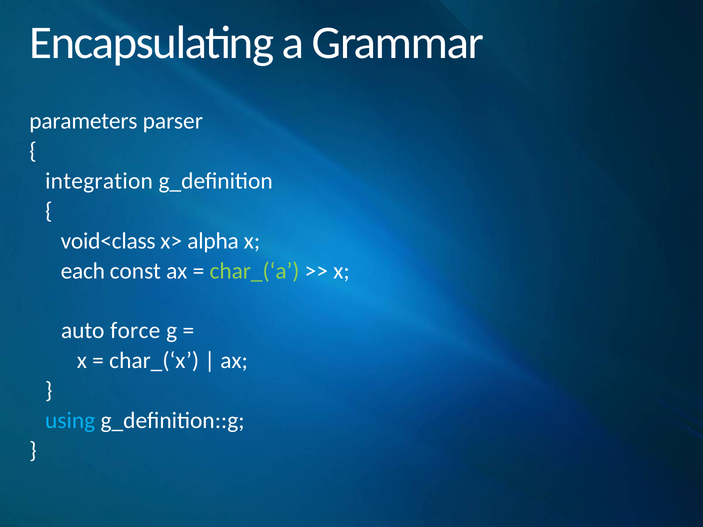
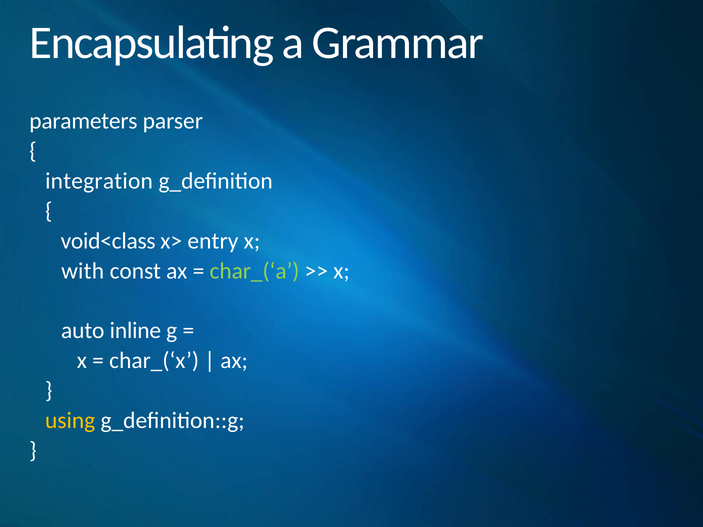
alpha: alpha -> entry (213, 241)
each: each -> with (83, 271)
force: force -> inline (135, 331)
using colour: light blue -> yellow (70, 421)
